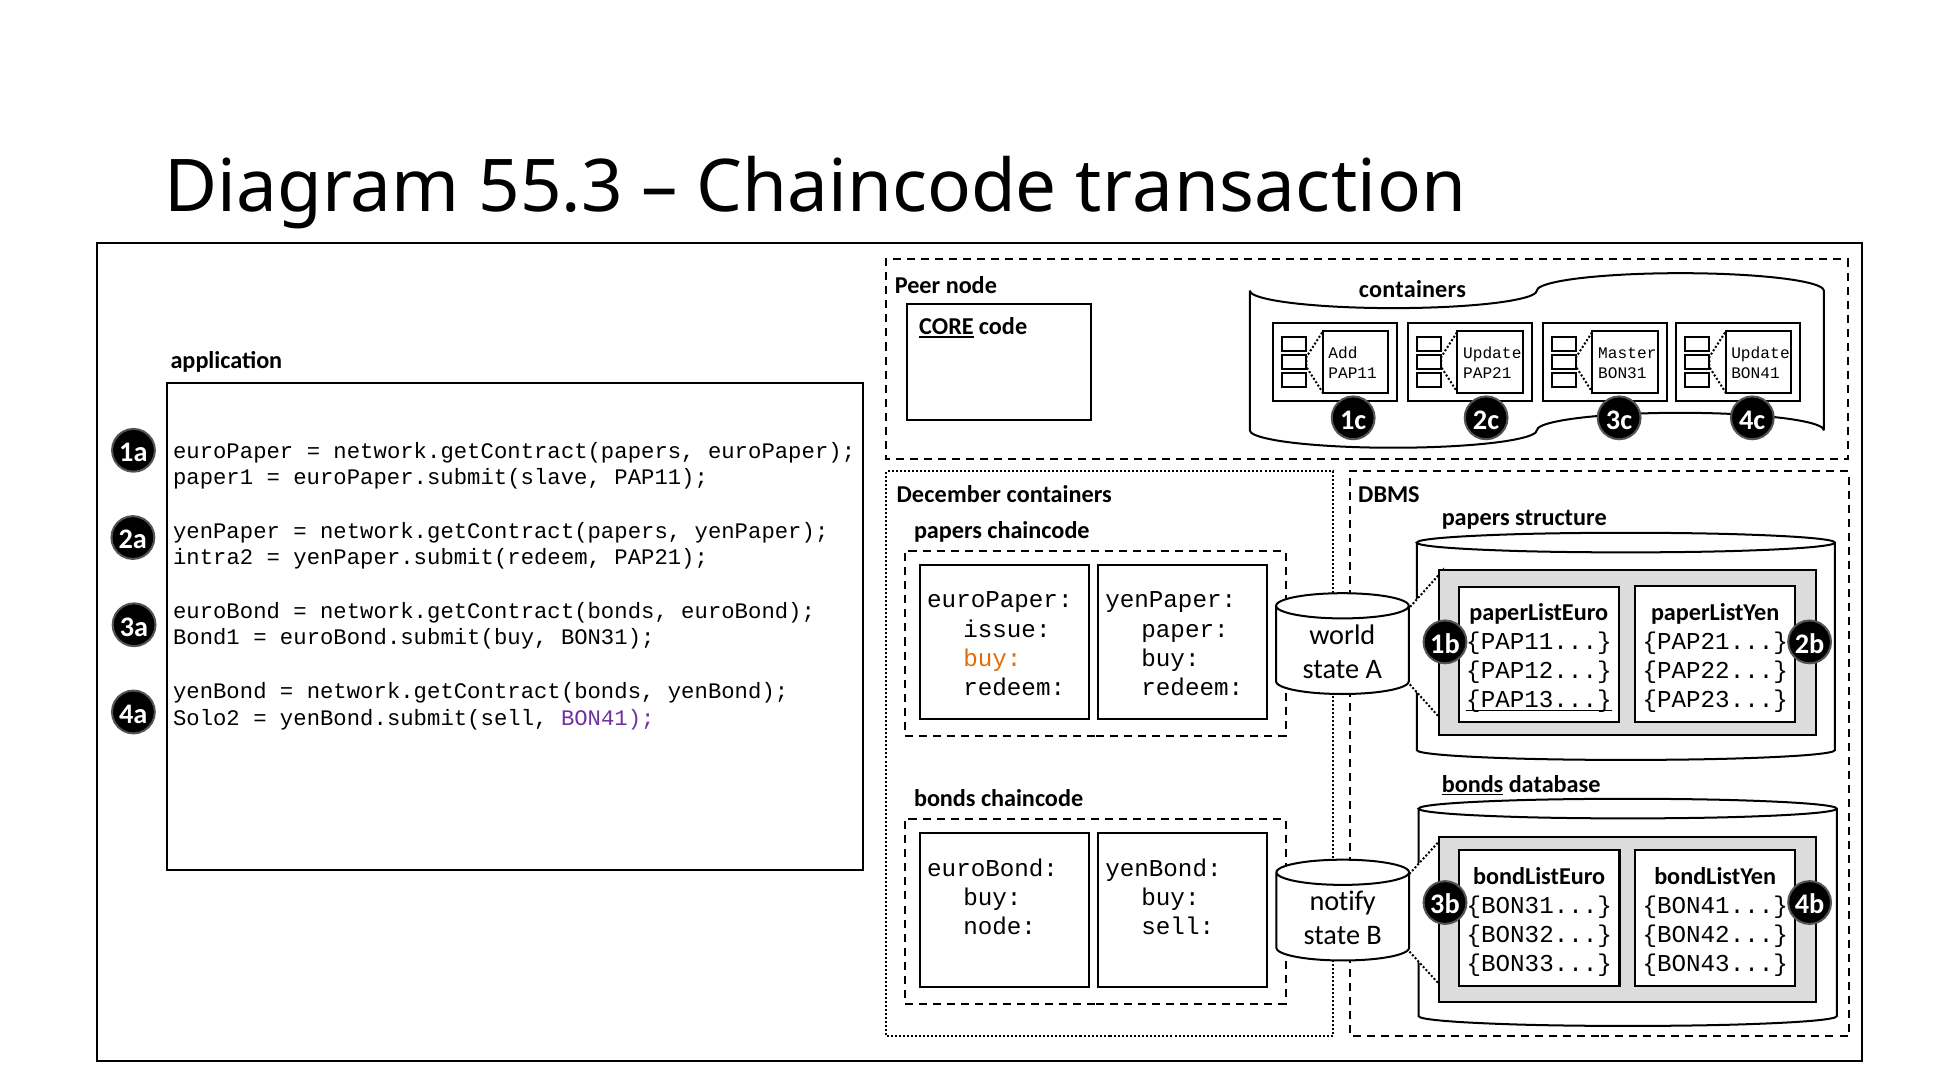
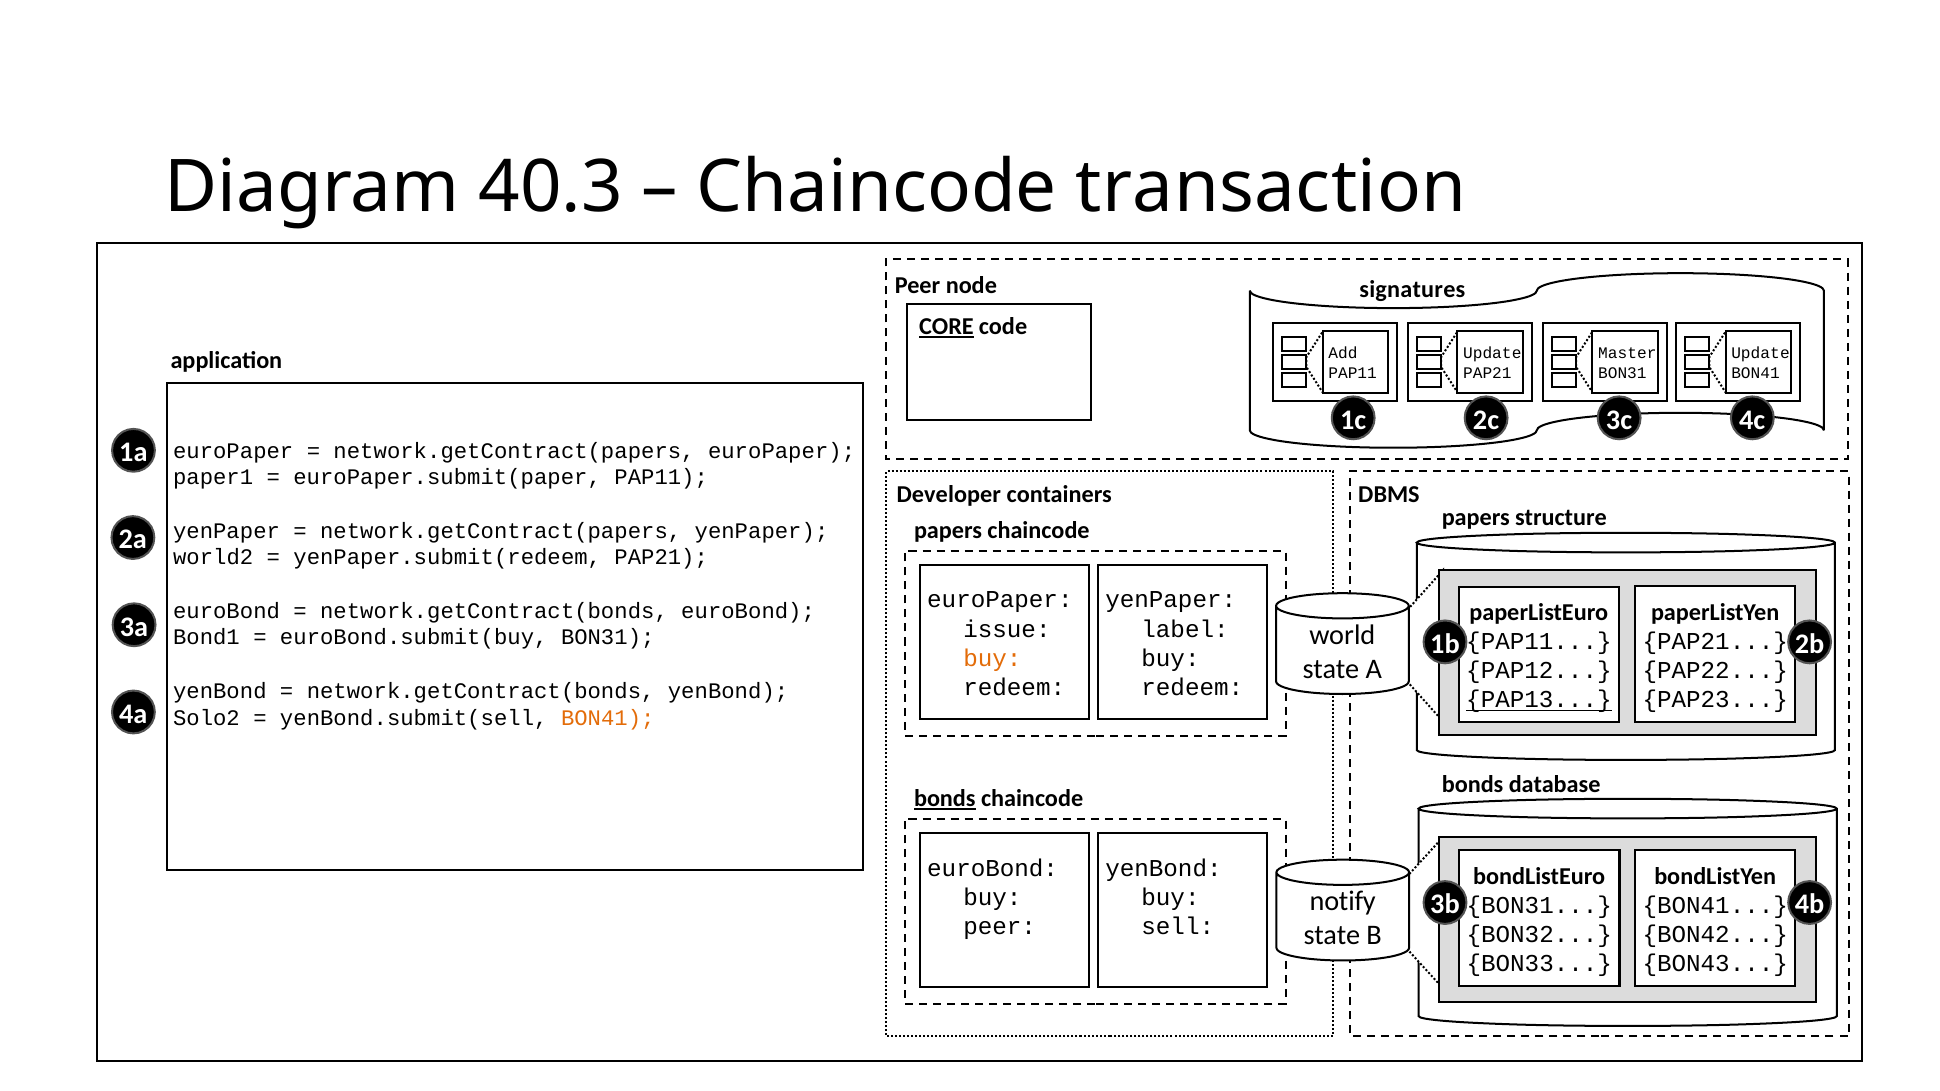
55.3: 55.3 -> 40.3 (551, 187)
containers: containers -> signatures (1412, 289)
euroPaper.submit(slave: euroPaper.submit(slave -> euroPaper.submit(paper (447, 478)
December: December -> Developer (949, 495)
intra2: intra2 -> world2 (213, 558)
paper: paper -> label (1185, 629)
BON41 colour: purple -> orange (608, 718)
bonds underline: present -> none (1473, 785)
bonds underline: none -> present (945, 799)
node: node -> peer (1000, 926)
